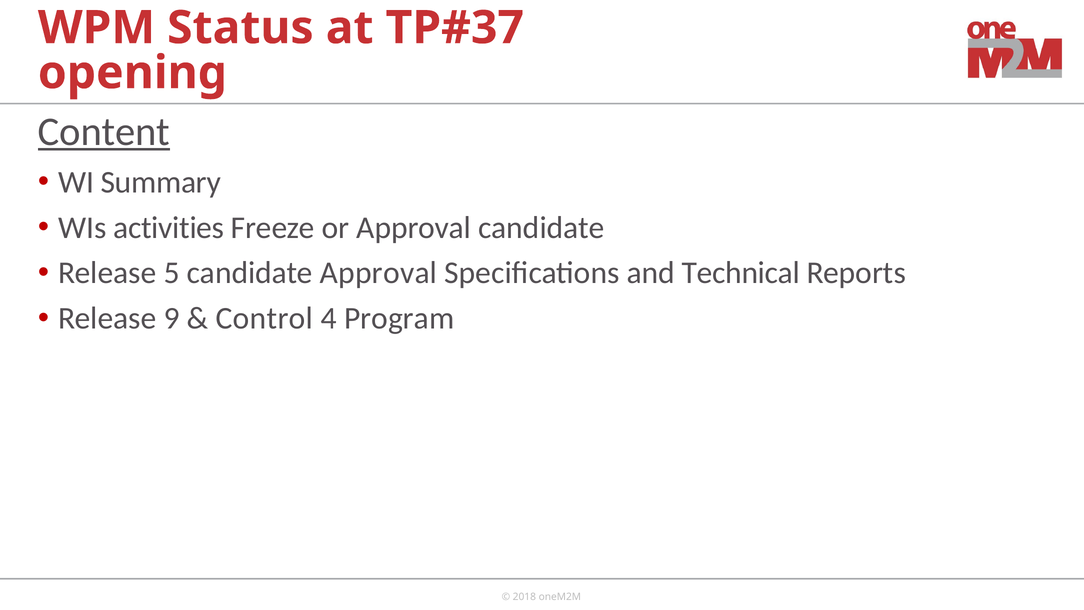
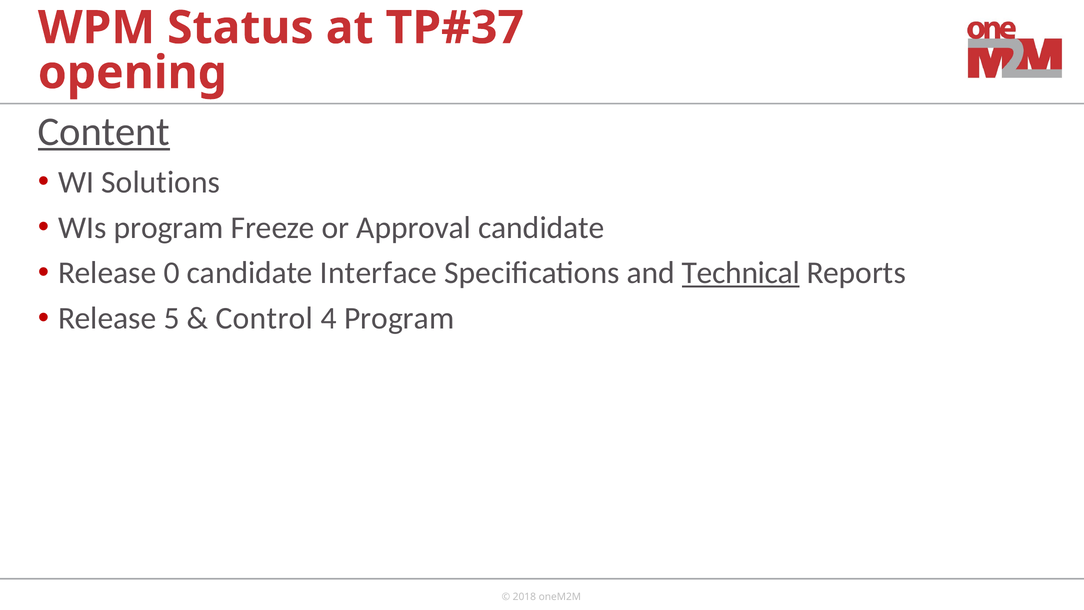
Summary: Summary -> Solutions (161, 182)
WIs activities: activities -> program (169, 228)
5: 5 -> 0 (172, 273)
candidate Approval: Approval -> Interface (379, 273)
Technical underline: none -> present (741, 273)
9: 9 -> 5 (172, 318)
